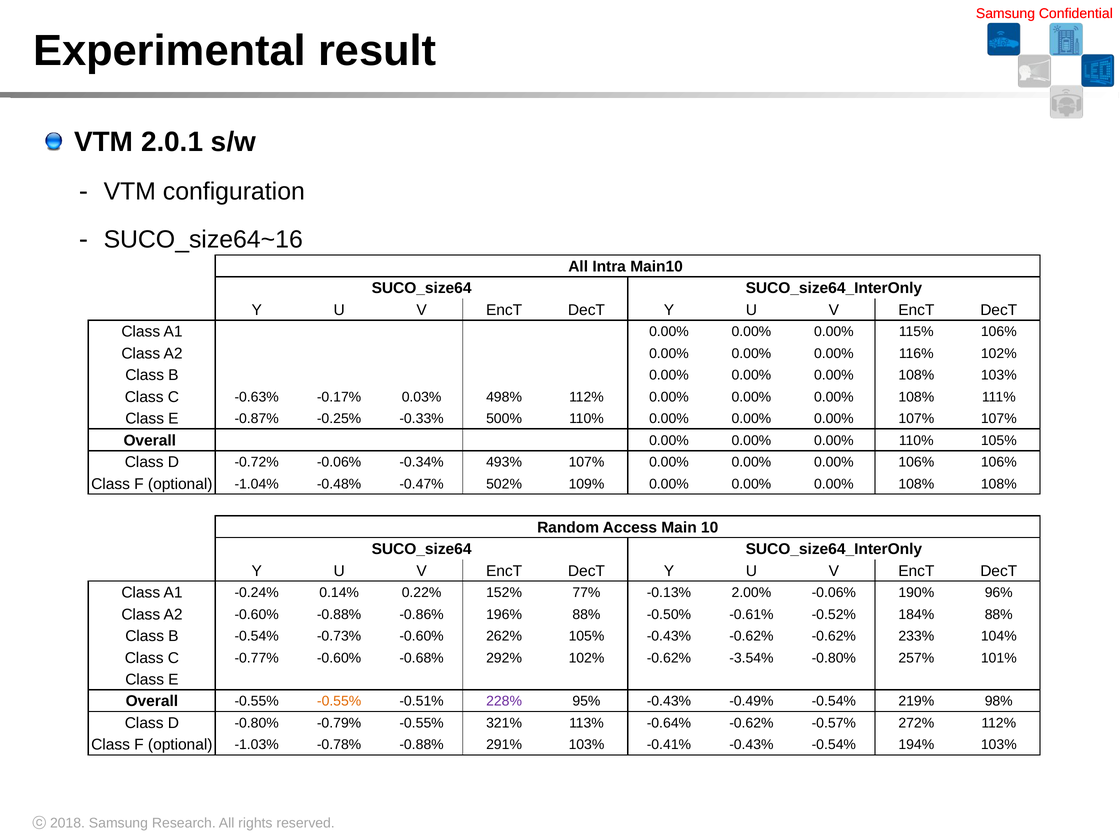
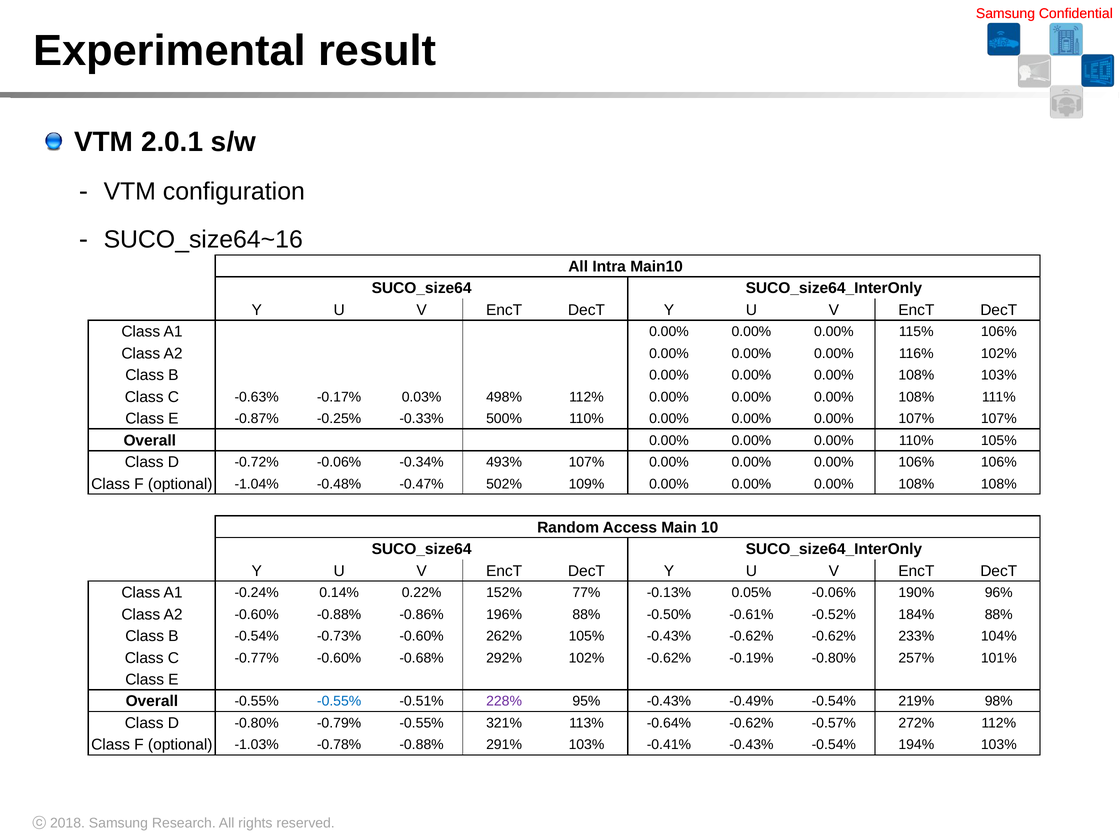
2.00%: 2.00% -> 0.05% (751, 593)
-3.54%: -3.54% -> -0.19% (751, 658)
-0.55% colour: orange -> blue (339, 701)
